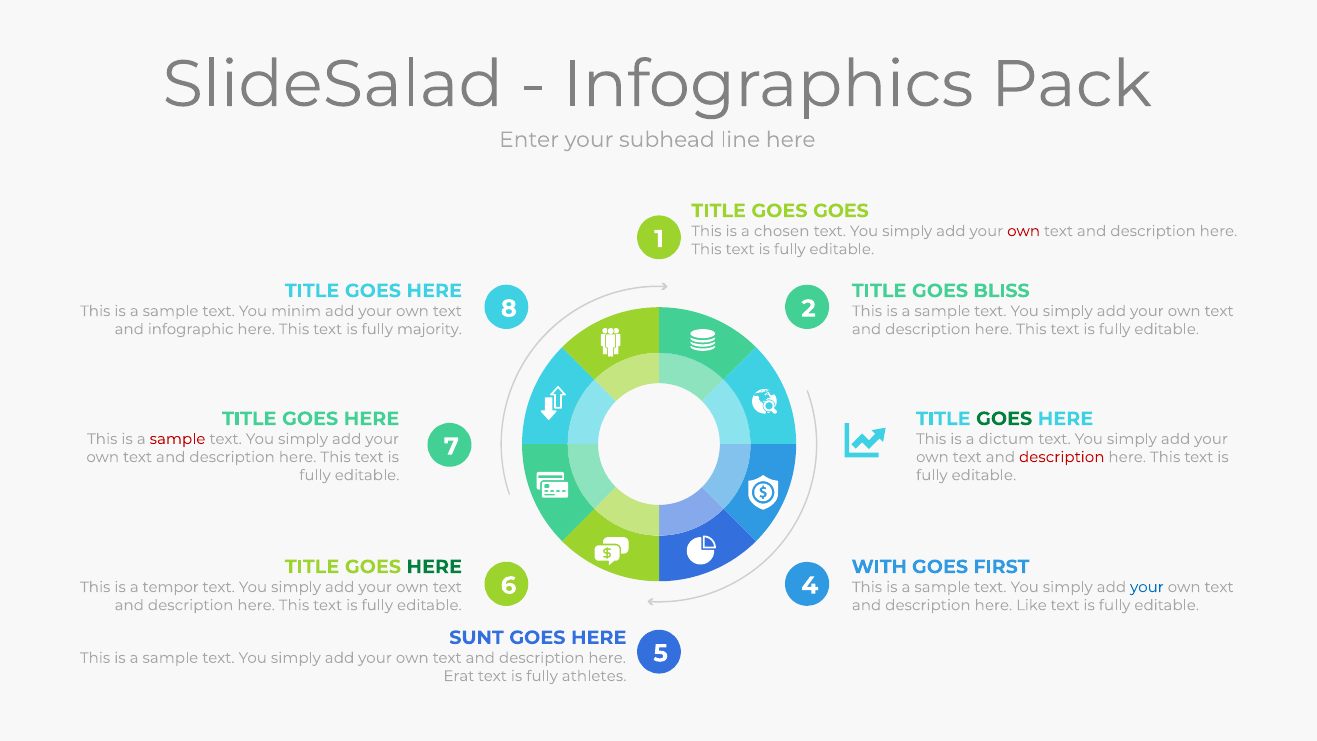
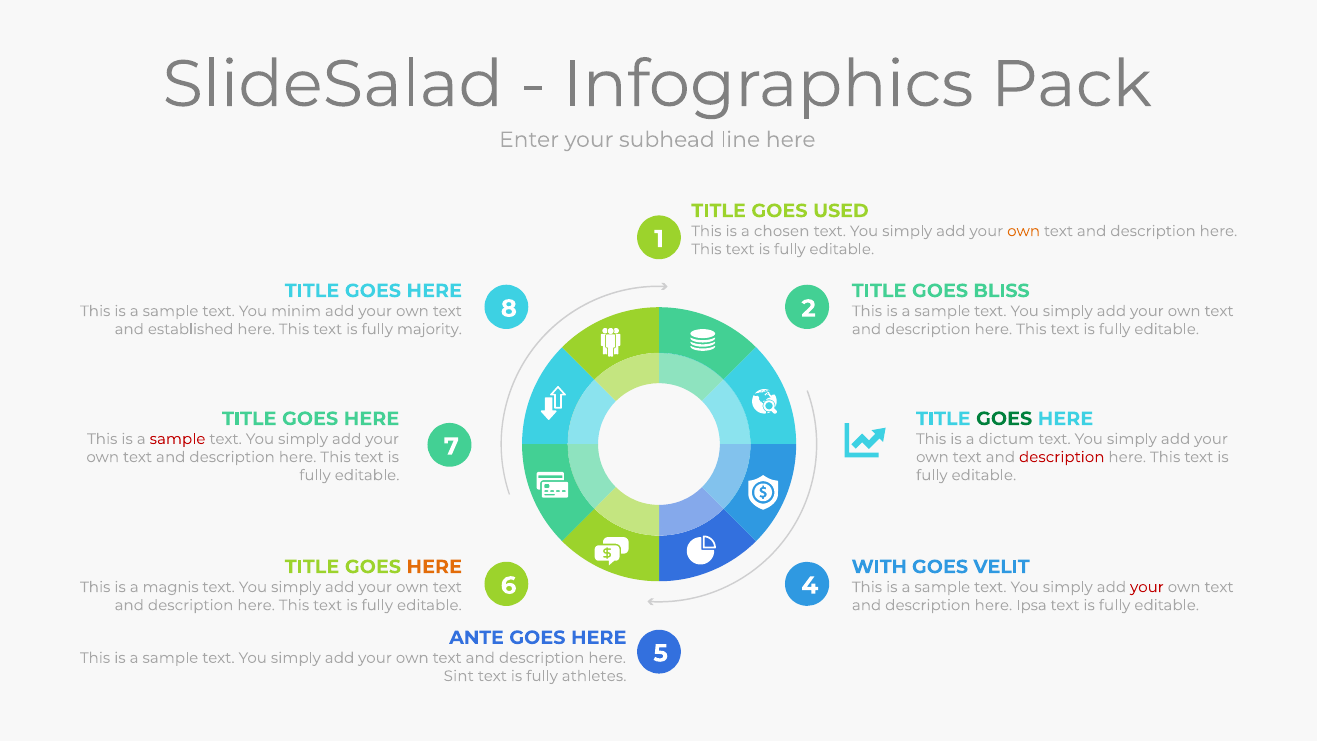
GOES GOES: GOES -> USED (841, 211)
own colour: red -> orange (1024, 231)
infographic: infographic -> established (191, 329)
HERE colour: green -> orange (434, 567)
FIRST: FIRST -> VELIT (1001, 567)
tempor: tempor -> magnis (171, 587)
your colour: blue -> red (1147, 587)
Like: Like -> Ipsa (1031, 605)
SUNT: SUNT -> ANTE (477, 637)
Erat: Erat -> Sint (459, 676)
